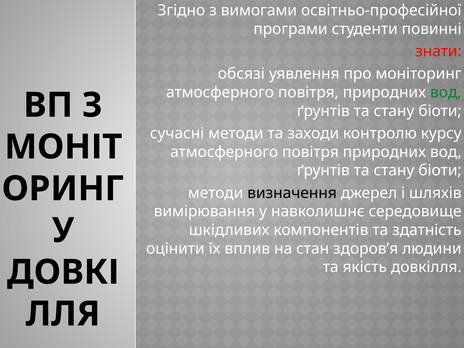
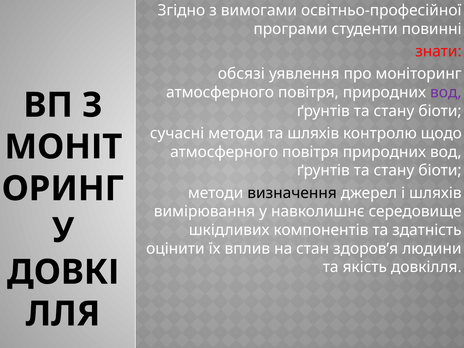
вод colour: green -> purple (446, 92)
та заходи: заходи -> шляхів (313, 133)
курсу: курсу -> щодо (441, 133)
